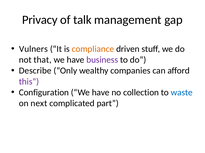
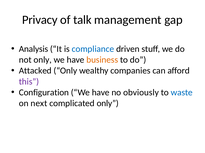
Vulners: Vulners -> Analysis (34, 49)
compliance colour: orange -> blue (93, 49)
not that: that -> only (43, 60)
business colour: purple -> orange (102, 60)
Describe: Describe -> Attacked (35, 71)
collection: collection -> obviously (141, 93)
complicated part: part -> only (108, 104)
